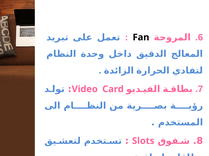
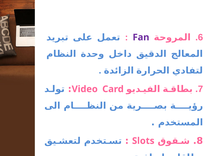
Fan colour: black -> purple (141, 37)
